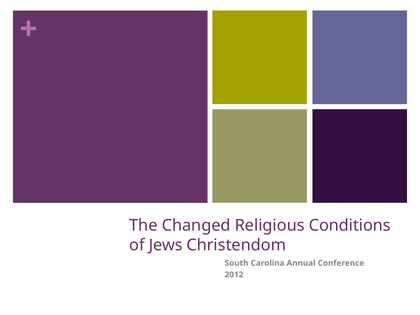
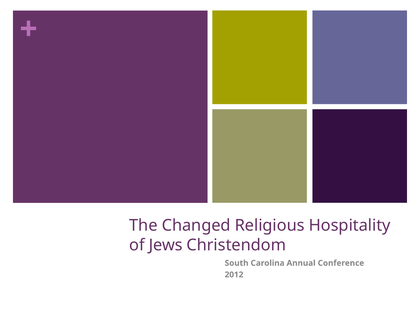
Conditions: Conditions -> Hospitality (350, 225)
